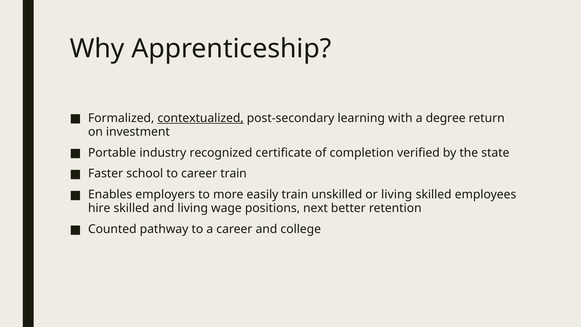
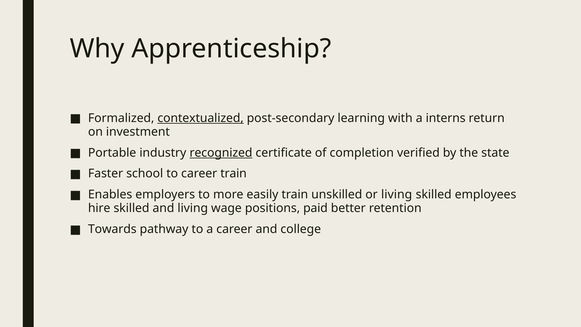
degree: degree -> interns (446, 118)
recognized underline: none -> present (221, 153)
next: next -> paid (315, 208)
Counted: Counted -> Towards (112, 229)
